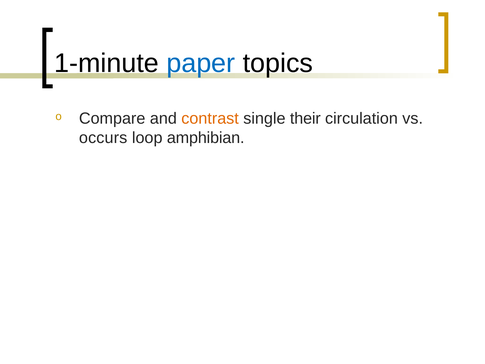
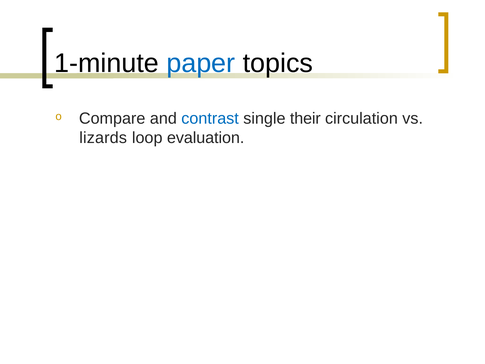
contrast colour: orange -> blue (210, 118)
occurs: occurs -> lizards (103, 138)
amphibian: amphibian -> evaluation (206, 138)
